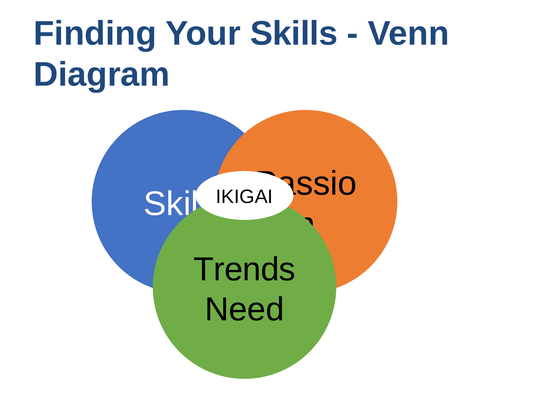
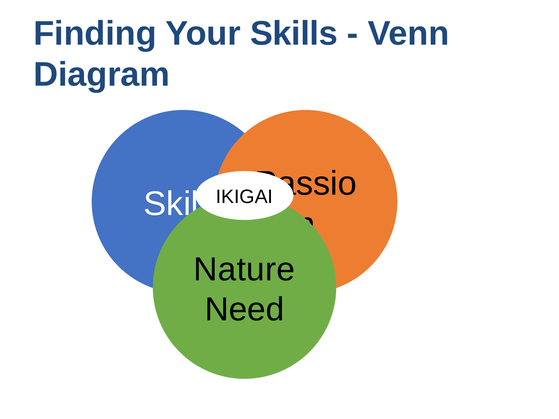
Trends: Trends -> Nature (244, 270)
